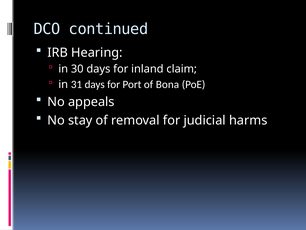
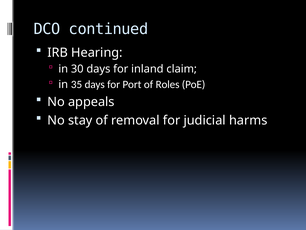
31: 31 -> 35 (77, 84)
Bona: Bona -> Roles (168, 84)
